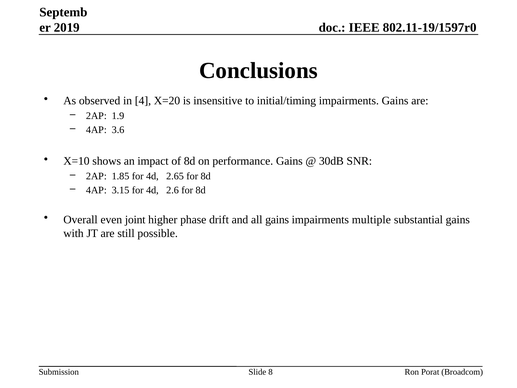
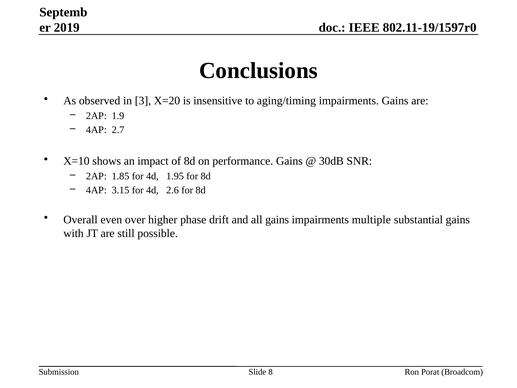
4: 4 -> 3 (143, 101)
initial/timing: initial/timing -> aging/timing (286, 101)
3.6: 3.6 -> 2.7 (118, 130)
2.65: 2.65 -> 1.95 (175, 176)
joint: joint -> over (135, 219)
